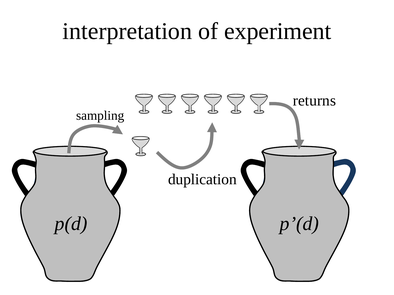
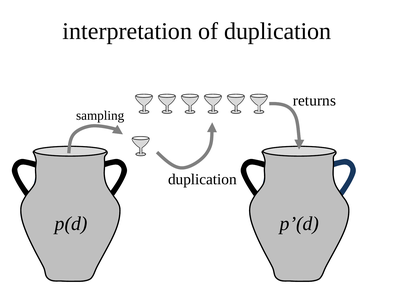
of experiment: experiment -> duplication (278, 31)
